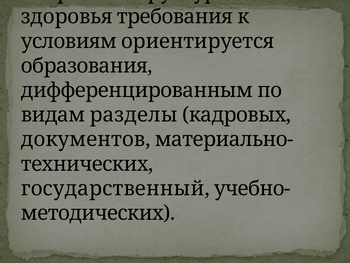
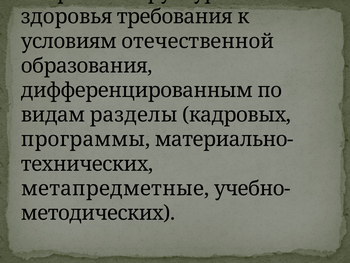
ориентируется: ориентируется -> отечественной (198, 41)
документов: документов -> программы (86, 139)
государственный: государственный -> метапредметные (115, 188)
